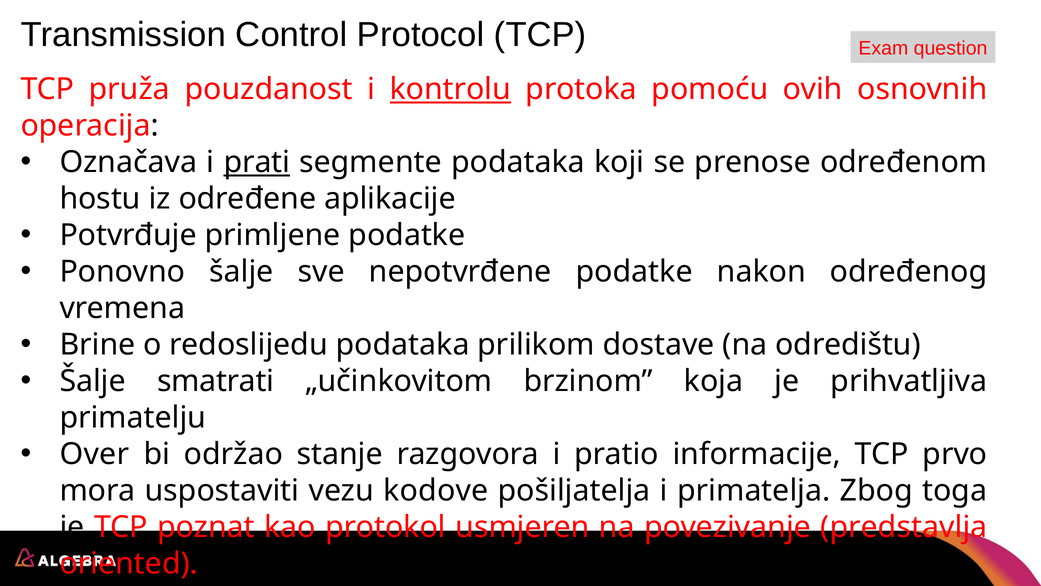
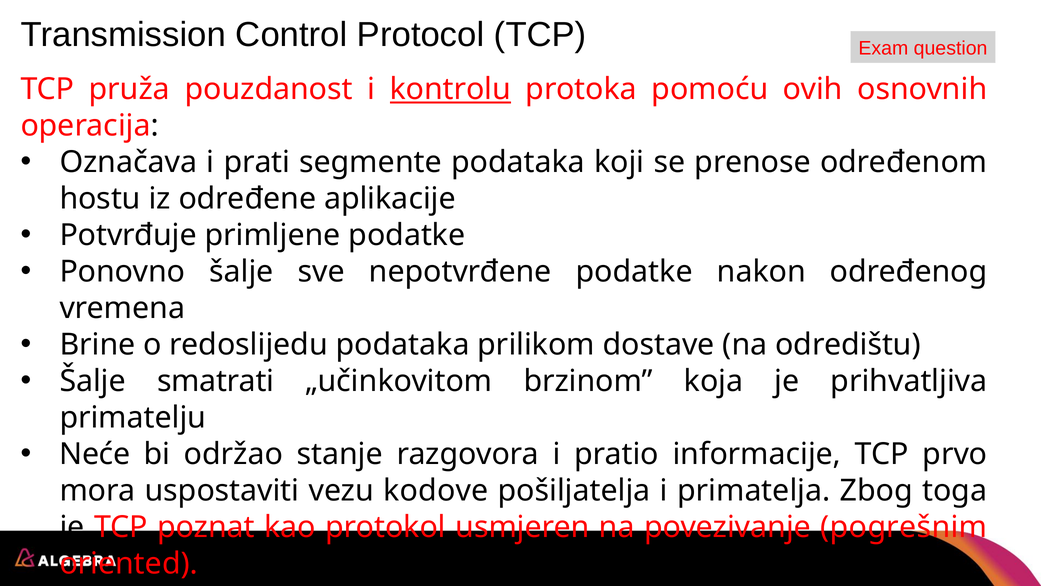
prati underline: present -> none (257, 162)
Over: Over -> Neće (95, 454)
predstavlja: predstavlja -> pogrešnim (904, 527)
